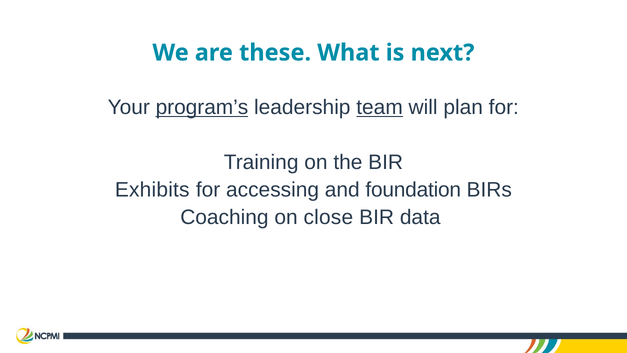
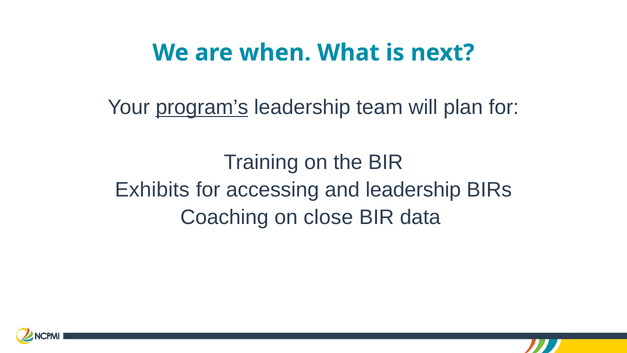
these: these -> when (275, 53)
team underline: present -> none (380, 107)
and foundation: foundation -> leadership (413, 190)
